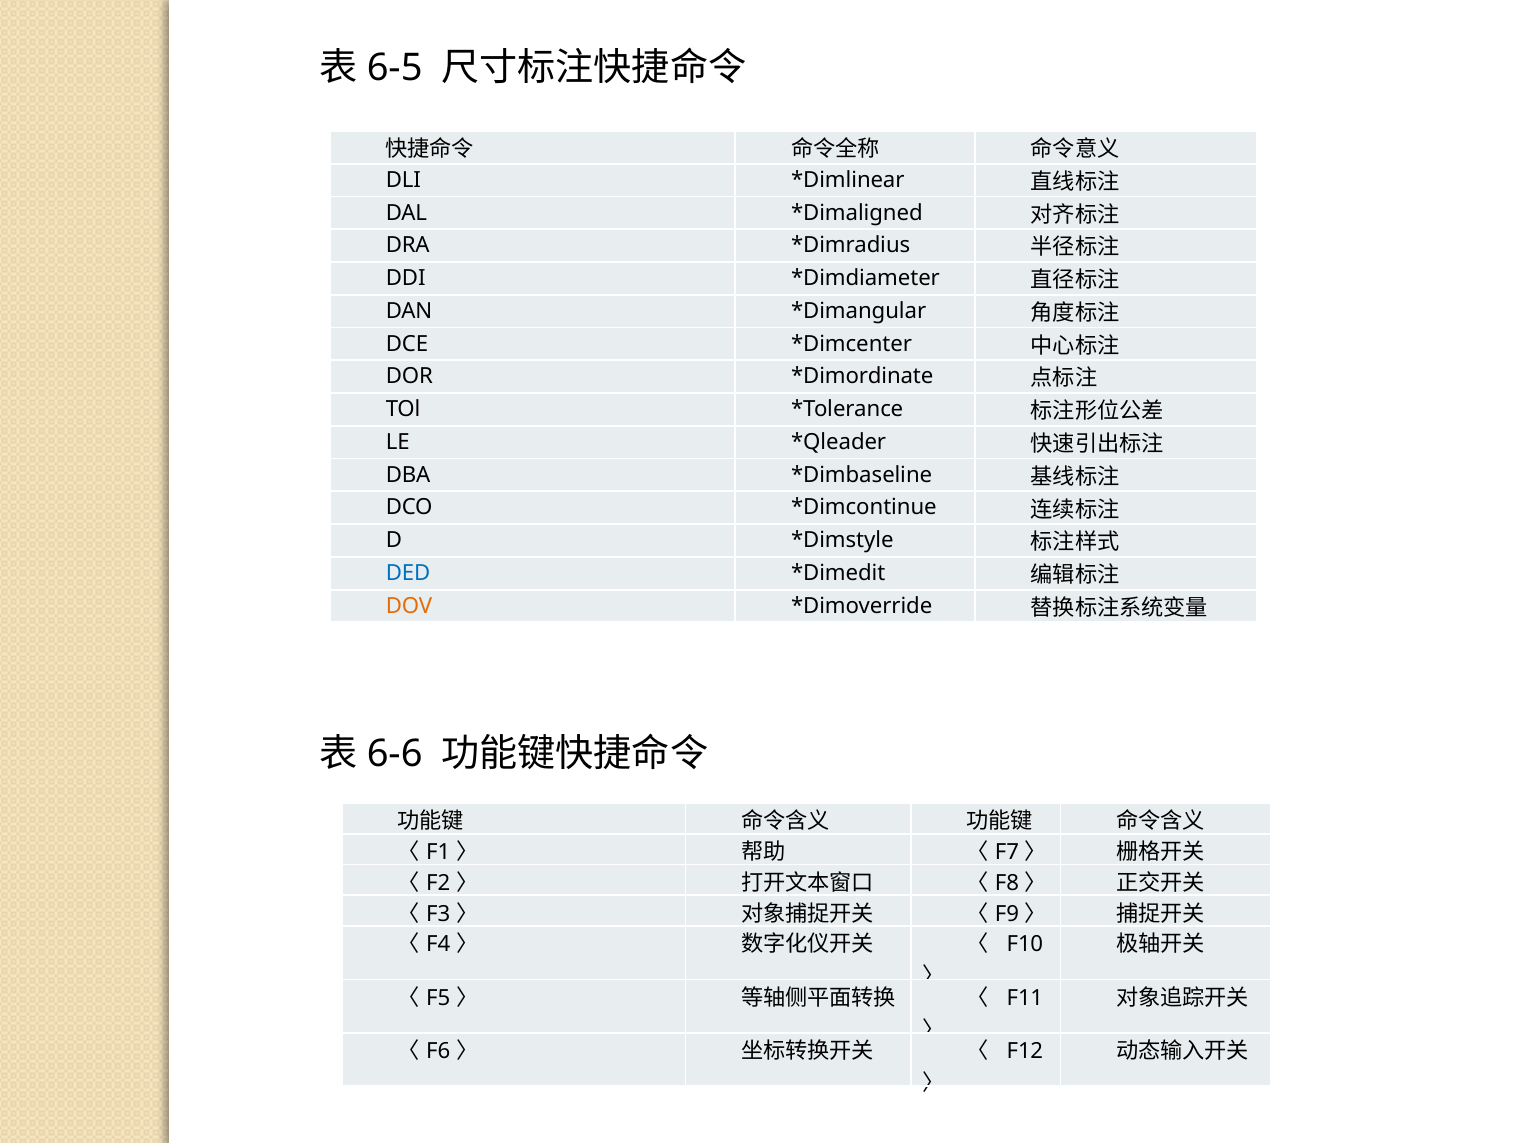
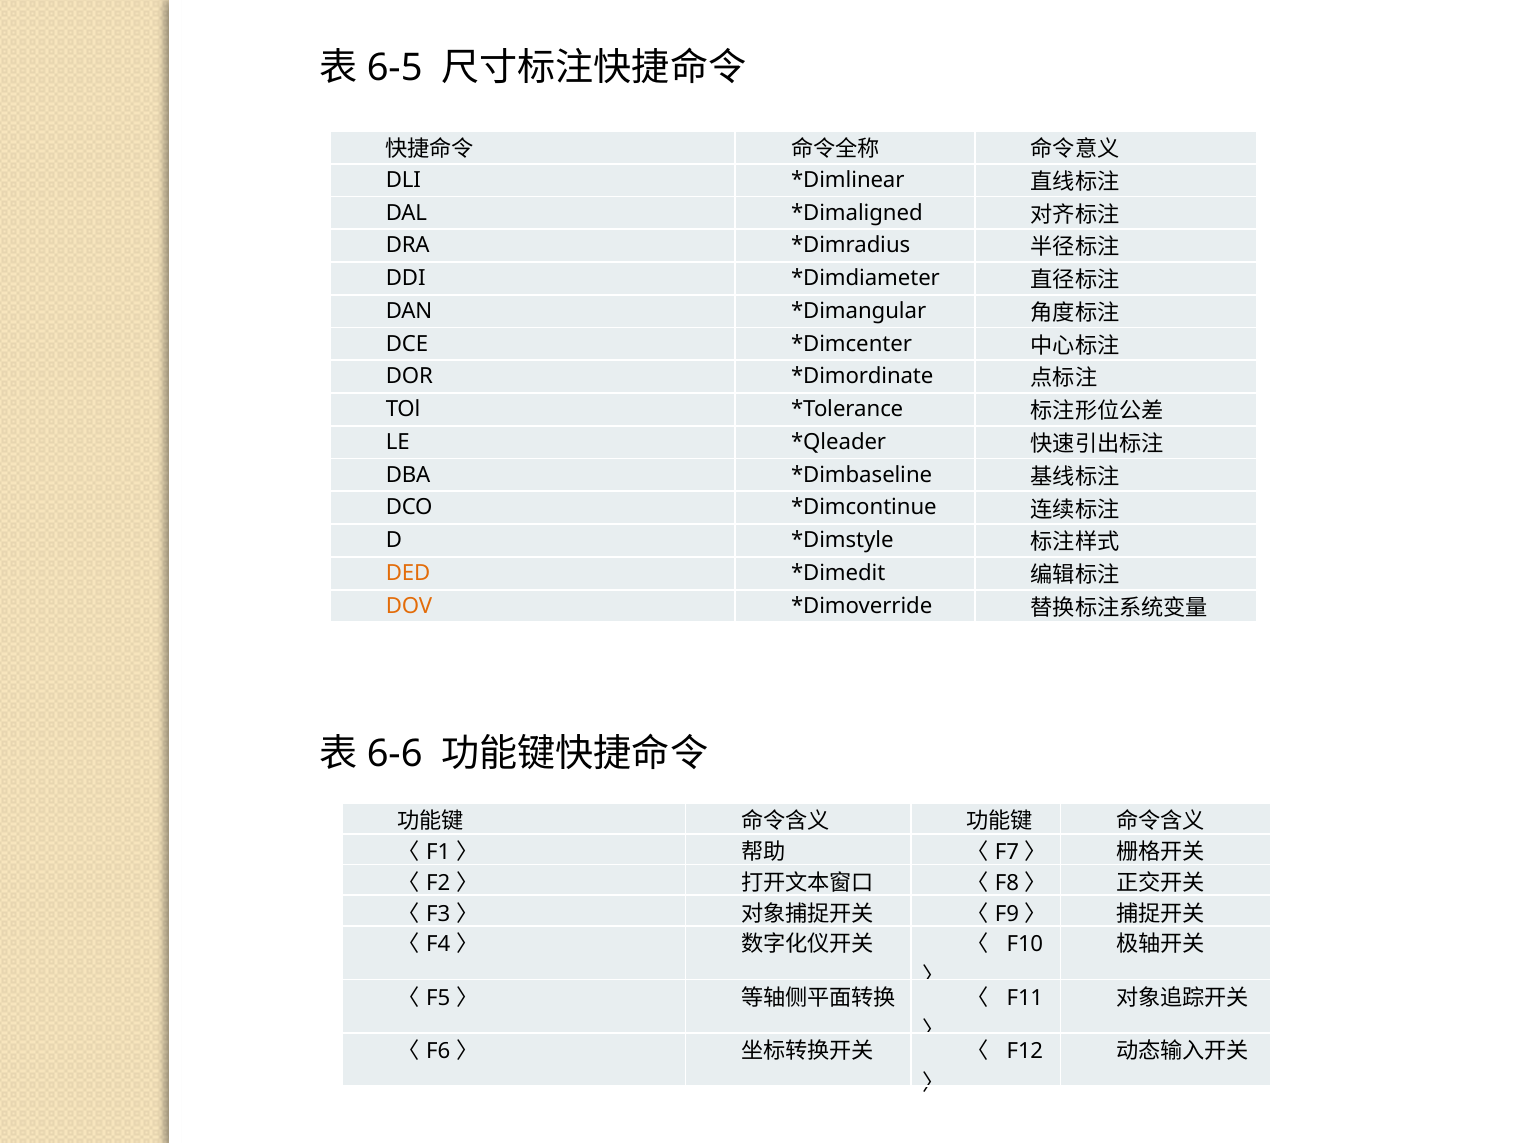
DED colour: blue -> orange (408, 573)
